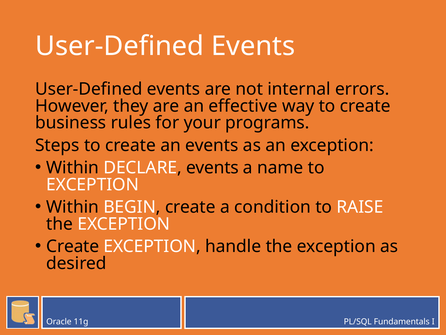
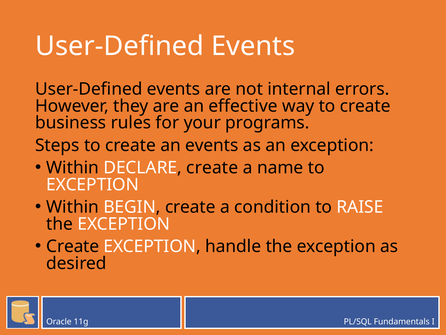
DECLARE events: events -> create (212, 168)
